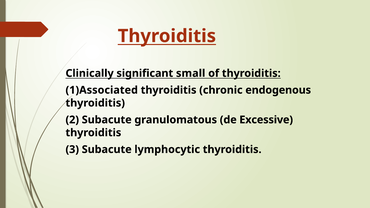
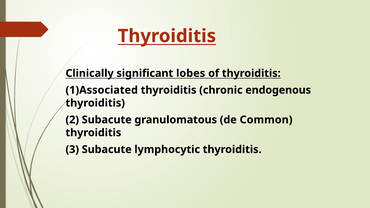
small: small -> lobes (191, 73)
Excessive: Excessive -> Common (266, 120)
